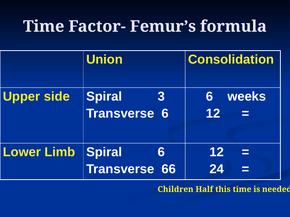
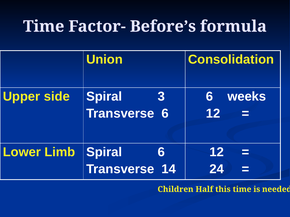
Femur’s: Femur’s -> Before’s (163, 26)
66: 66 -> 14 (169, 169)
